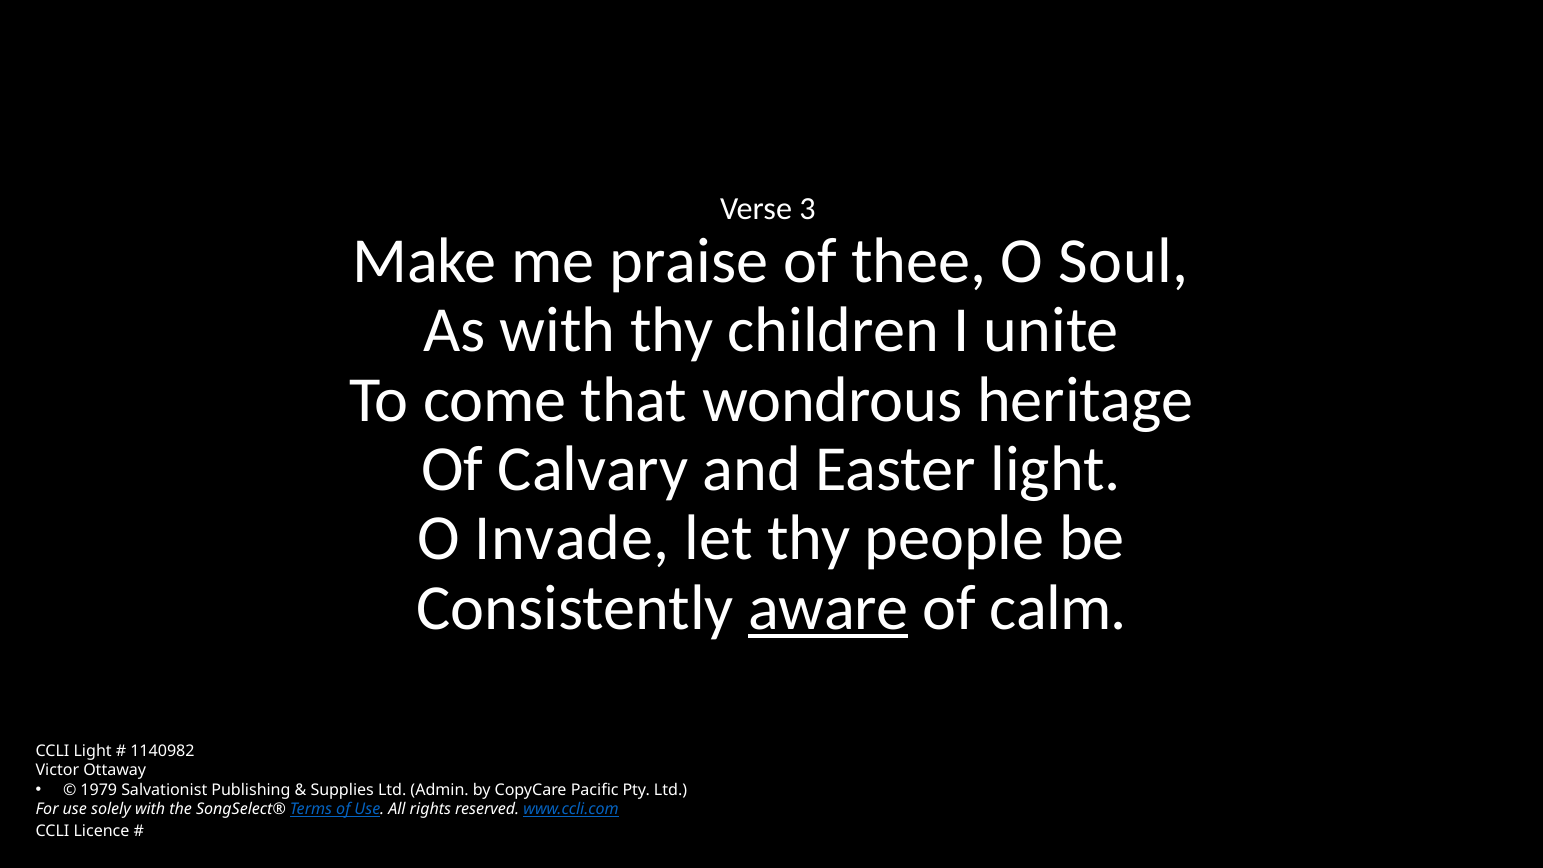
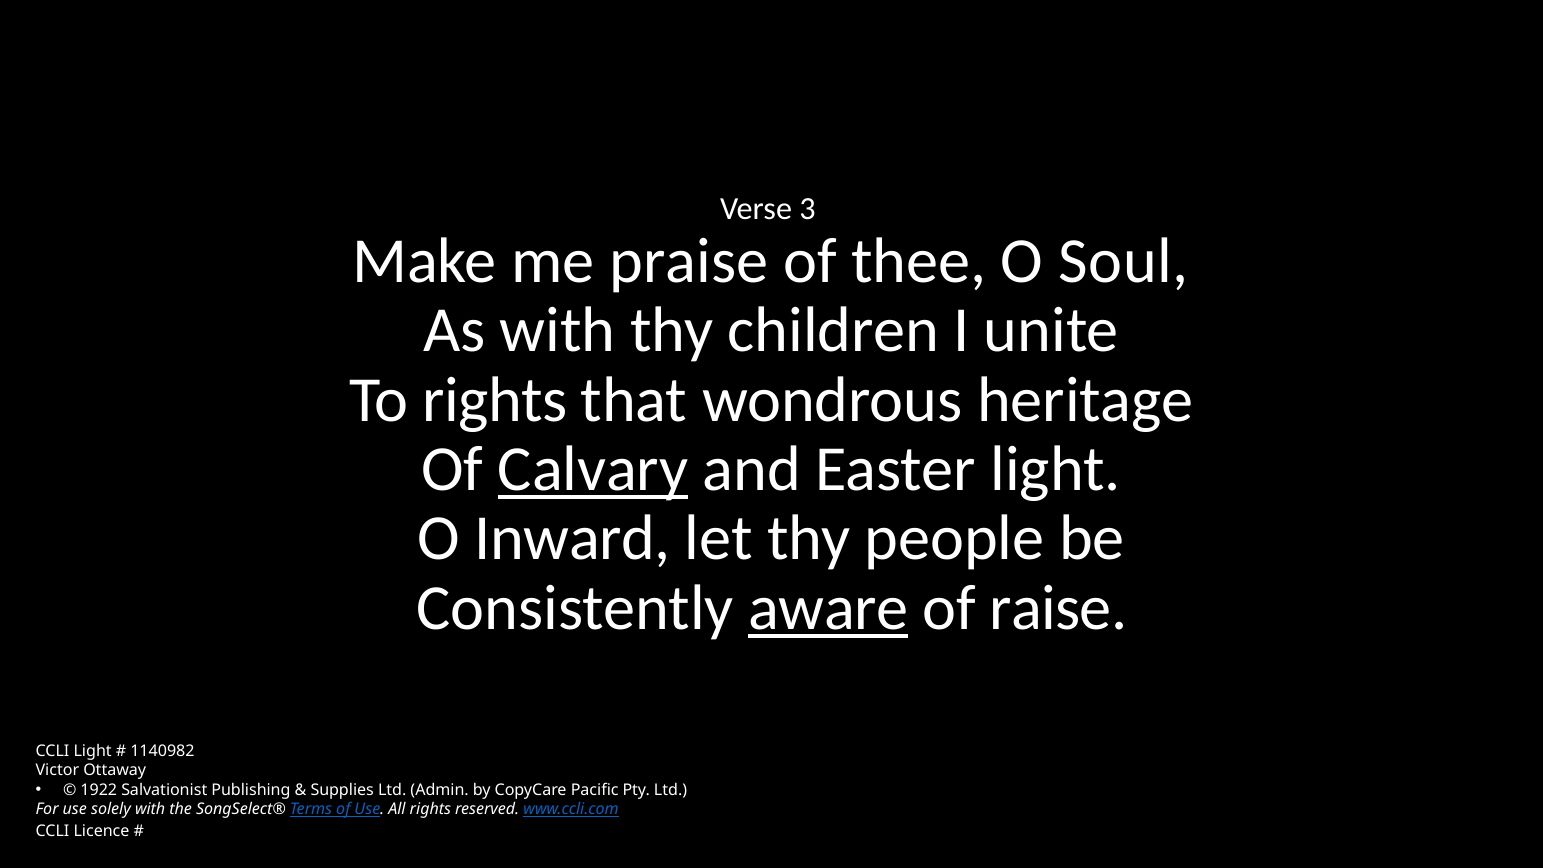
To come: come -> rights (495, 400)
Calvary underline: none -> present (593, 469)
Invade: Invade -> Inward (573, 539)
calm: calm -> raise (1058, 608)
1979: 1979 -> 1922 (99, 790)
